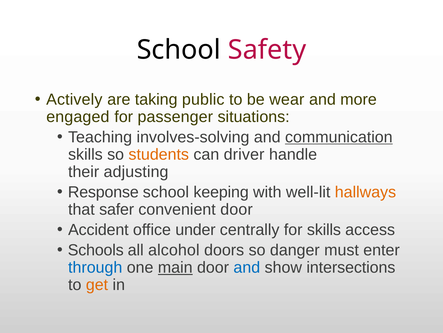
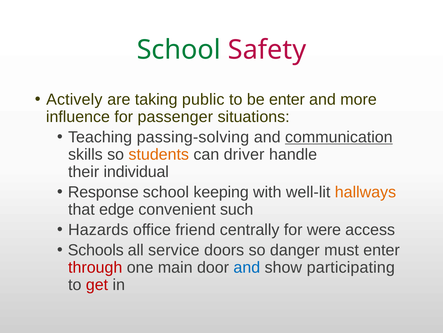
School colour: black -> green (179, 50)
be wear: wear -> enter (287, 99)
engaged: engaged -> influence (78, 116)
involves-solving: involves-solving -> passing-solving (193, 137)
adjusting: adjusting -> individual (136, 171)
safer: safer -> edge (117, 209)
convenient door: door -> such (237, 209)
Accident: Accident -> Hazards (98, 229)
under: under -> friend (195, 229)
for skills: skills -> were (324, 229)
alcohol: alcohol -> service (174, 250)
through colour: blue -> red (95, 267)
main underline: present -> none (175, 267)
intersections: intersections -> participating (351, 267)
get colour: orange -> red (97, 284)
